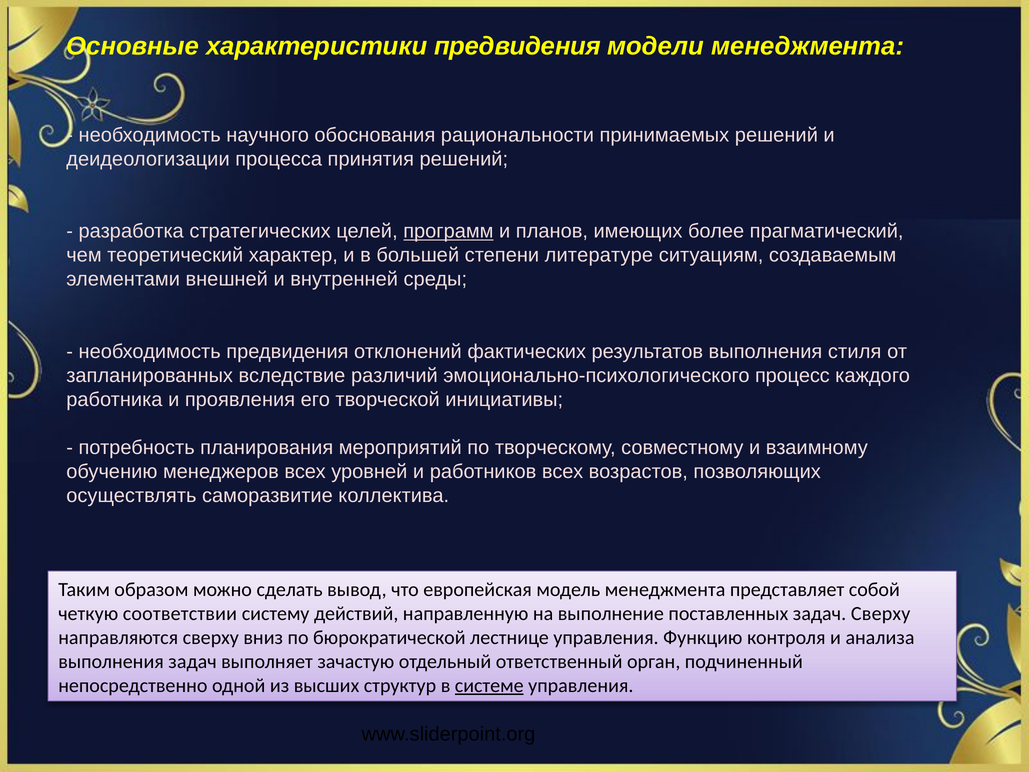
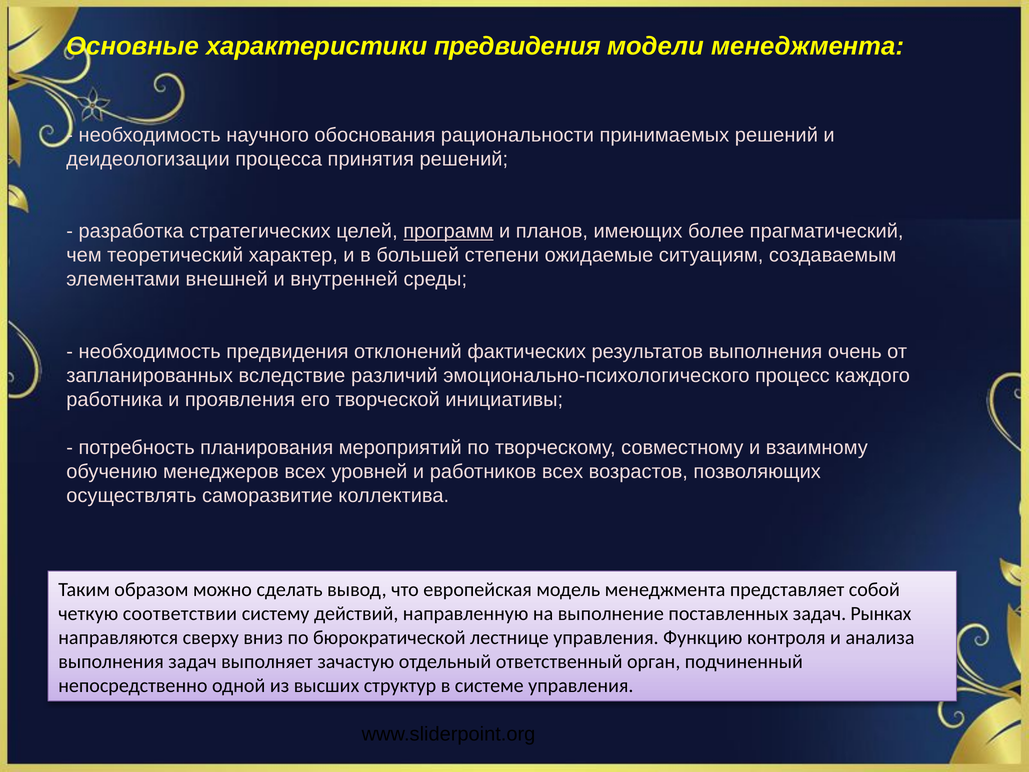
литературе: литературе -> ожидаемые (599, 255)
стиля: стиля -> очень (855, 351)
задач Сверху: Сверху -> Рынках (881, 613)
системе underline: present -> none (489, 685)
